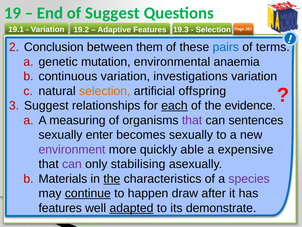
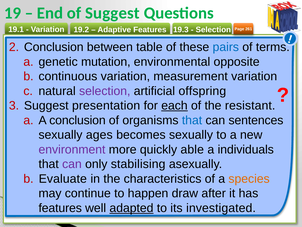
them: them -> table (149, 47)
anaemia: anaemia -> opposite (237, 62)
investigations: investigations -> measurement (191, 76)
selection colour: orange -> purple (105, 91)
relationships: relationships -> presentation (106, 105)
evidence: evidence -> resistant (250, 105)
A measuring: measuring -> conclusion (77, 120)
that colour: purple -> blue (192, 120)
enter: enter -> ages (99, 135)
expensive: expensive -> individuals (246, 149)
Materials: Materials -> Evaluate (63, 178)
the underline: present -> none (112, 178)
species colour: purple -> orange (249, 178)
continue underline: present -> none (88, 193)
demonstrate: demonstrate -> investigated (221, 208)
